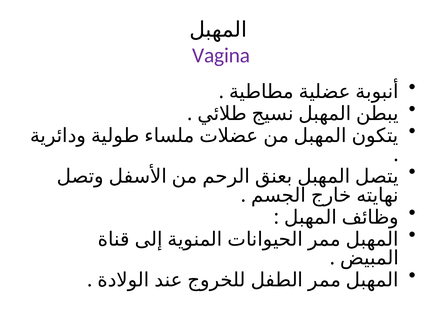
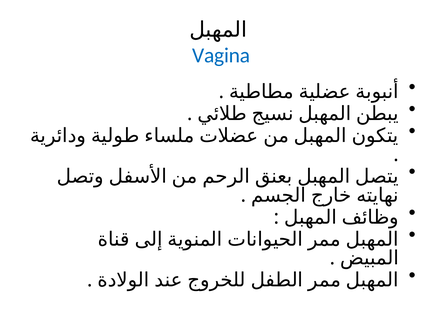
Vagina colour: purple -> blue (221, 56)
